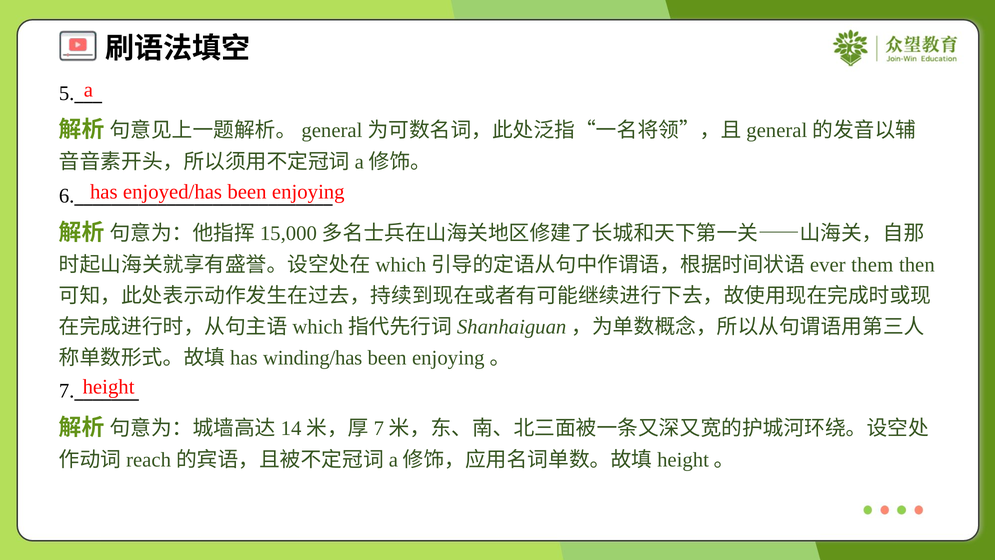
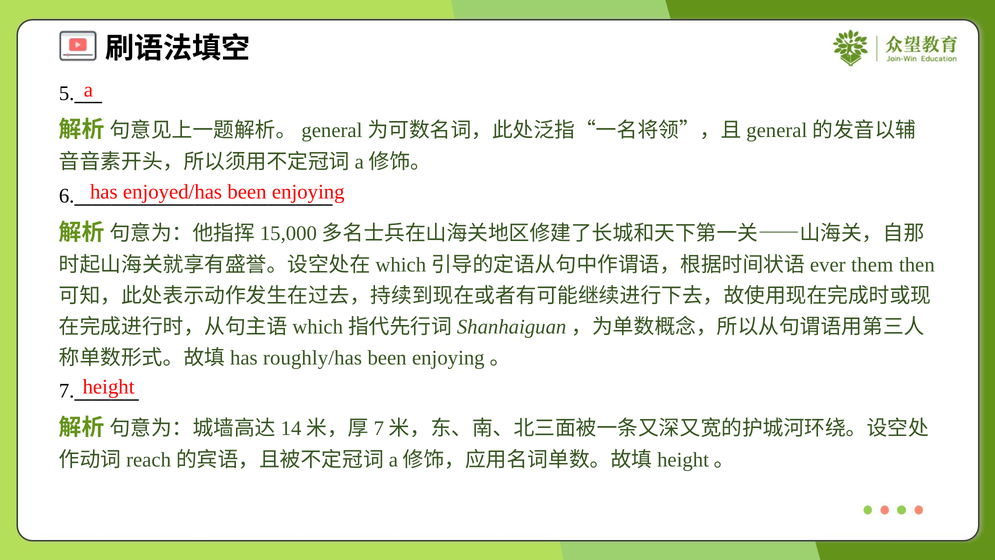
winding/has: winding/has -> roughly/has (313, 358)
